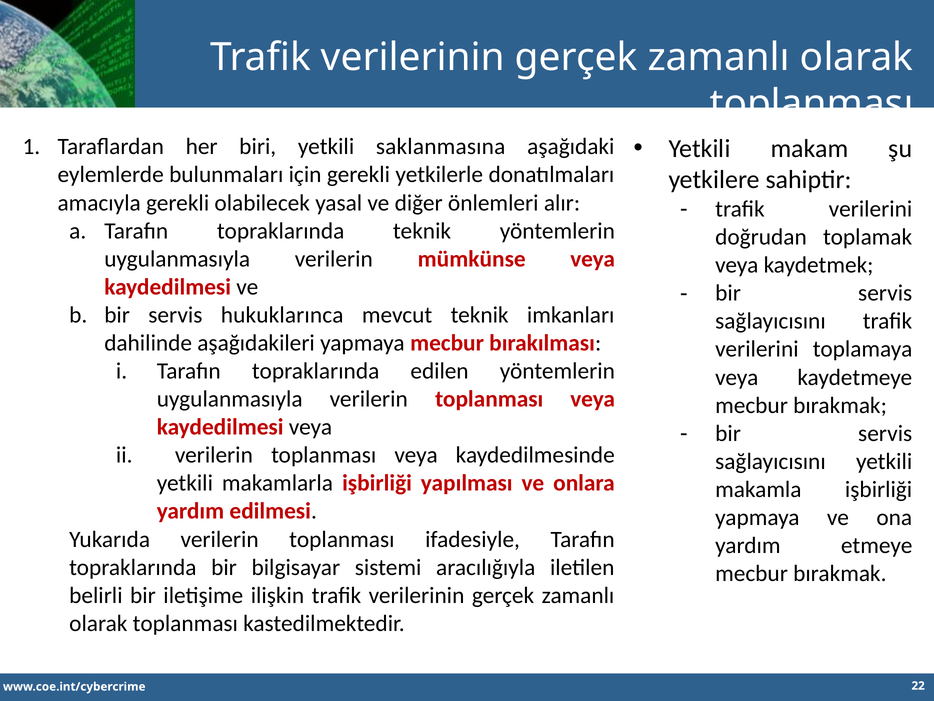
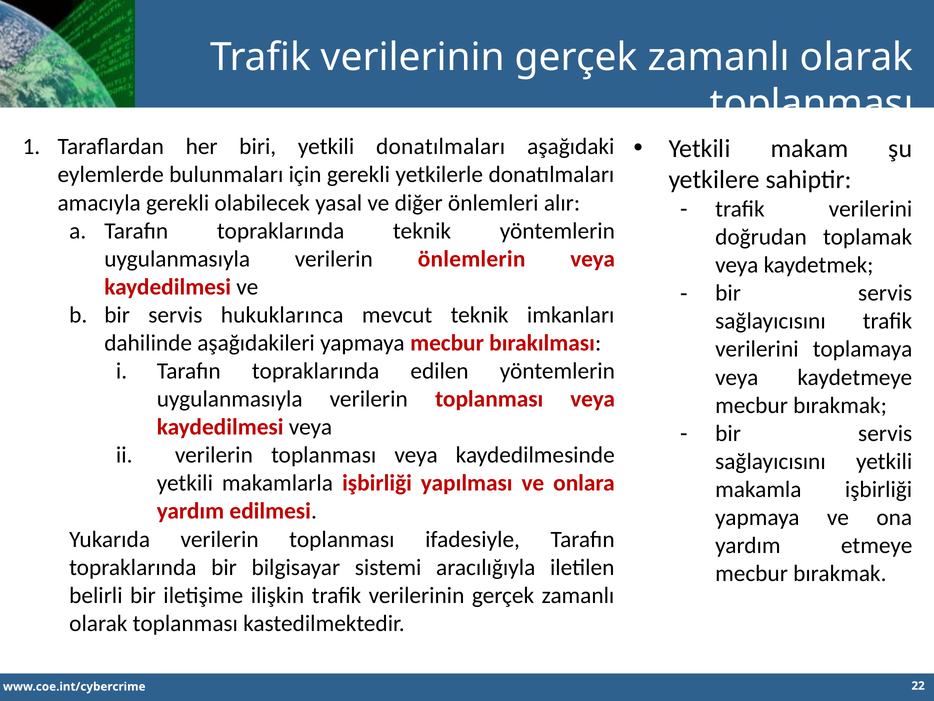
yetkili saklanmasına: saklanmasına -> donatılmaları (441, 147)
mümkünse: mümkünse -> önlemlerin (472, 259)
